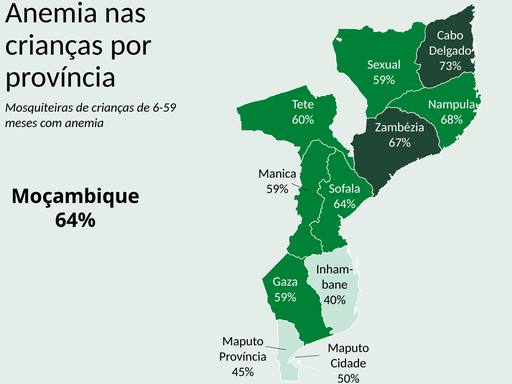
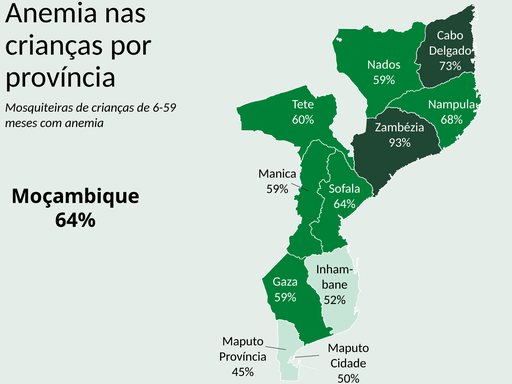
Sexual: Sexual -> Nados (384, 65)
67%: 67% -> 93% (400, 143)
40%: 40% -> 52% (335, 300)
